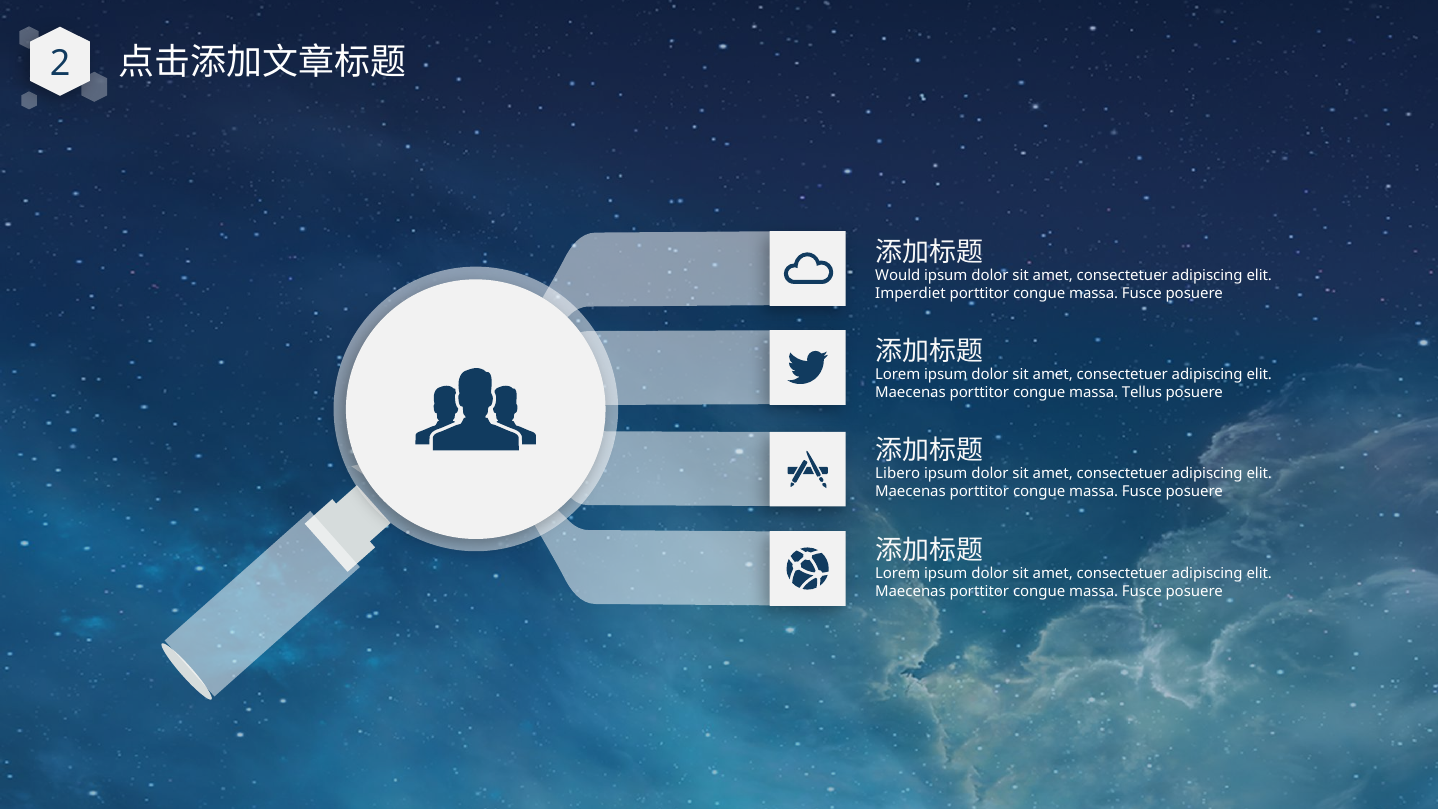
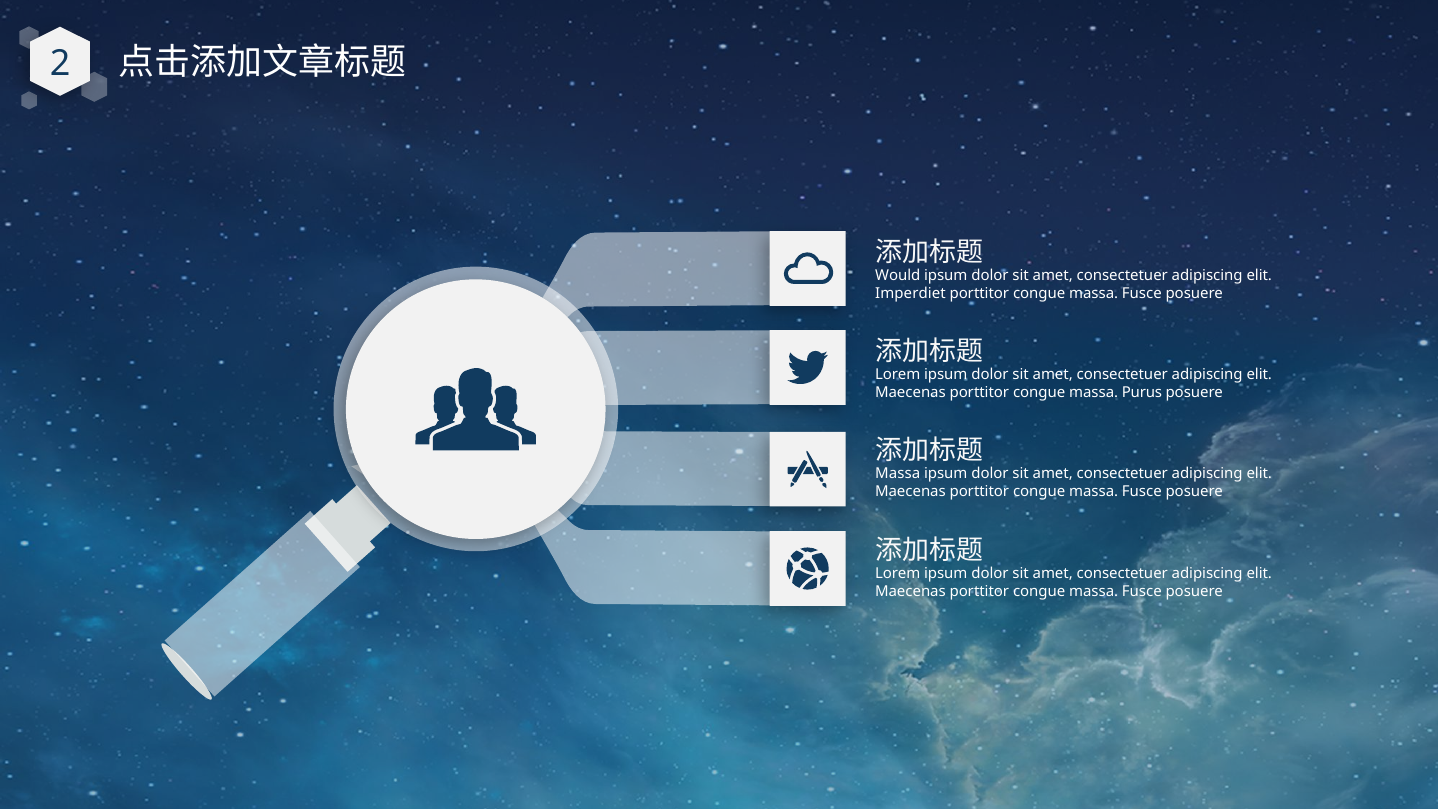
Tellus: Tellus -> Purus (1142, 393)
Libero: Libero -> Massa (898, 473)
